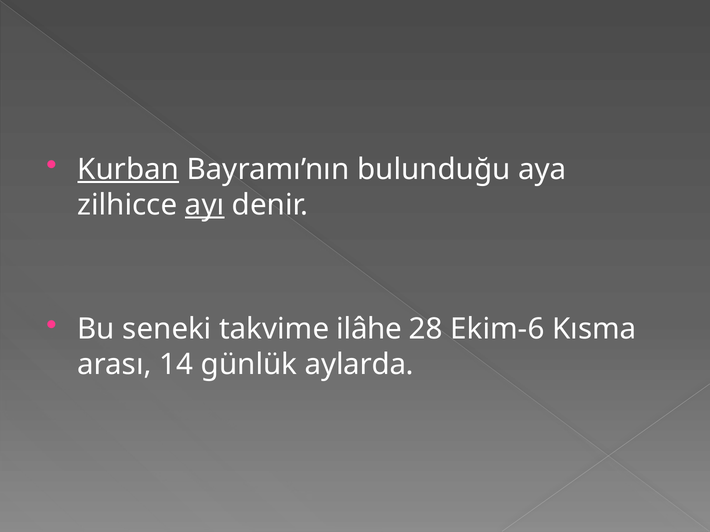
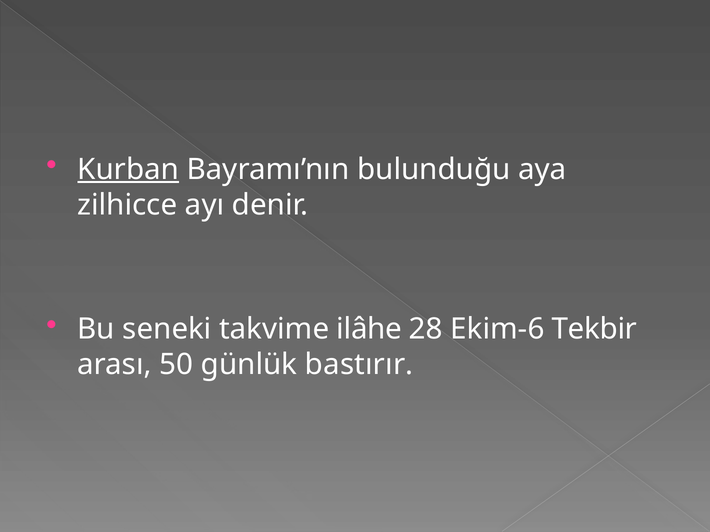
ayı underline: present -> none (205, 205)
Kısma: Kısma -> Tekbir (594, 329)
14: 14 -> 50 (176, 365)
aylarda: aylarda -> bastırır (359, 365)
